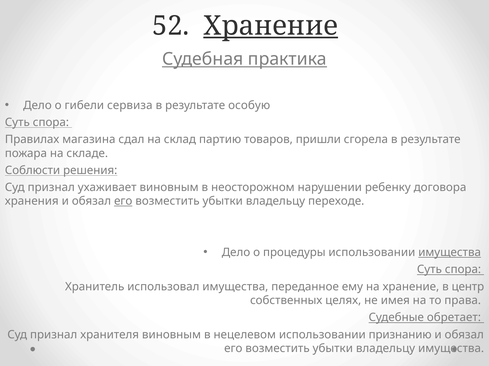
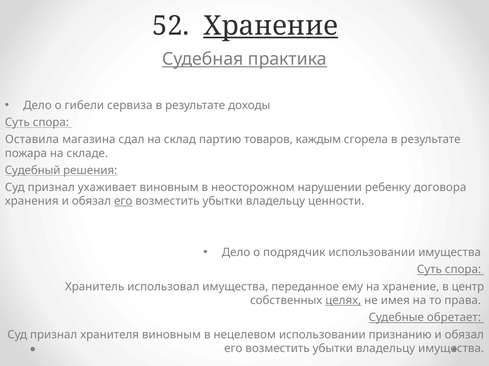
особую: особую -> доходы (249, 105)
Правилах: Правилах -> Оставила (32, 140)
пришли: пришли -> каждым (318, 140)
Соблюсти: Соблюсти -> Судебный (33, 171)
переходе: переходе -> ценности (336, 202)
процедуры: процедуры -> подрядчик (294, 253)
имущества underline: present -> none (450, 253)
целях underline: none -> present (343, 301)
